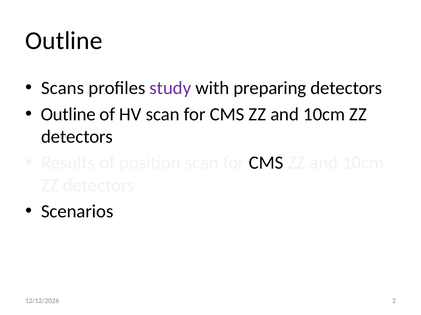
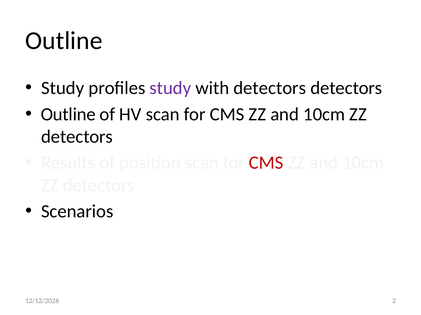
Scans: Scans -> Study (63, 88)
with preparing: preparing -> detectors (270, 88)
CMS colour: black -> red (266, 163)
